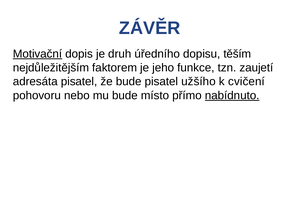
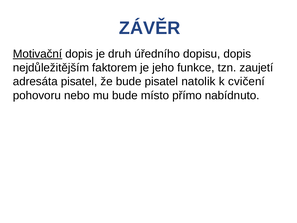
dopisu těším: těším -> dopis (237, 54)
užšího: užšího -> natolik (198, 81)
nabídnuto underline: present -> none (232, 95)
